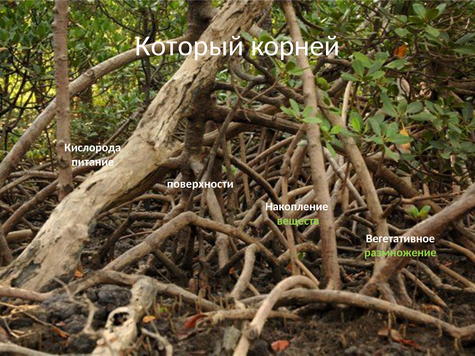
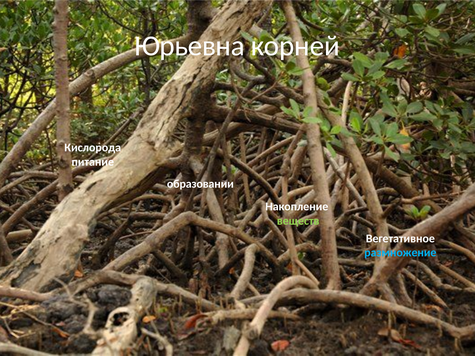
Который: Который -> Юрьевна (190, 46)
поверхности: поверхности -> образовании (200, 184)
размножение colour: light green -> light blue (400, 253)
